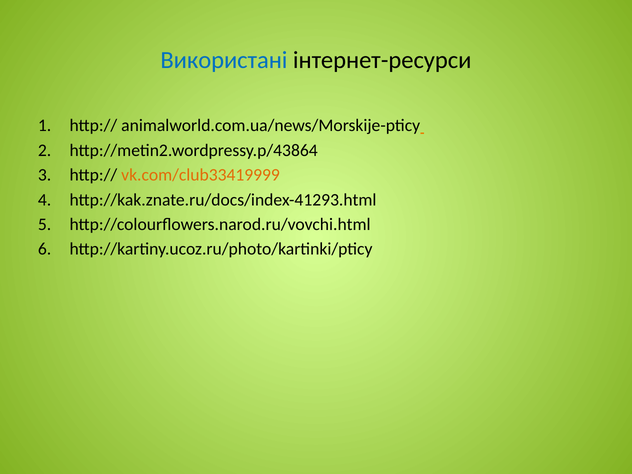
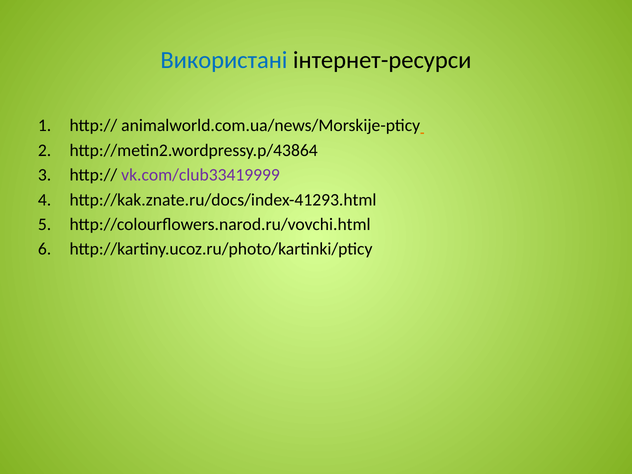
vk.com/club33419999 colour: orange -> purple (201, 175)
